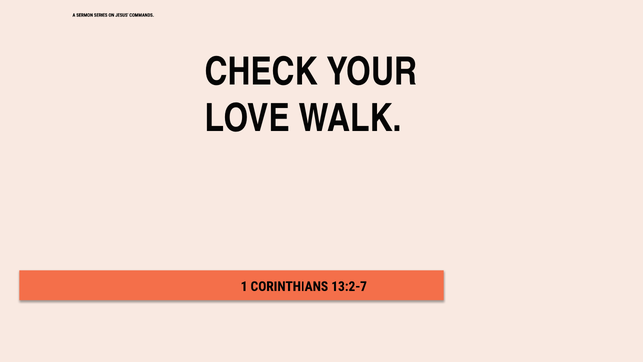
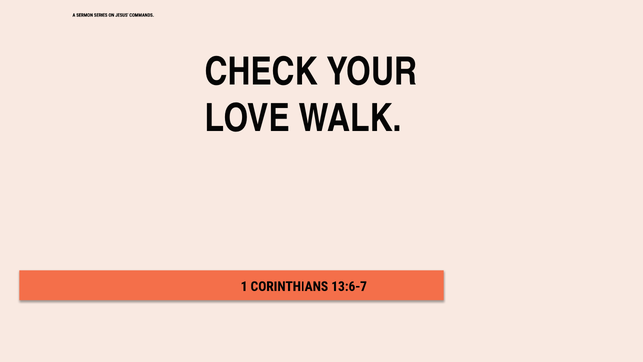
13:2-7: 13:2-7 -> 13:6-7 (349, 286)
